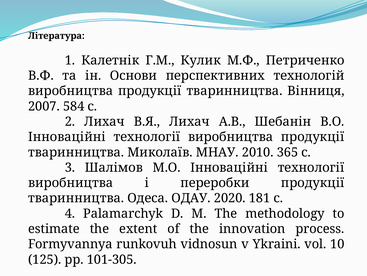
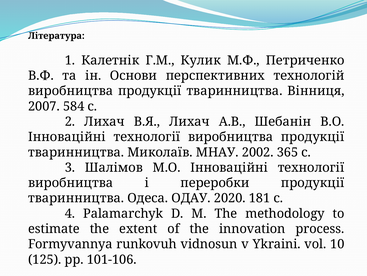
2010: 2010 -> 2002 (258, 152)
101-305: 101-305 -> 101-106 (112, 259)
